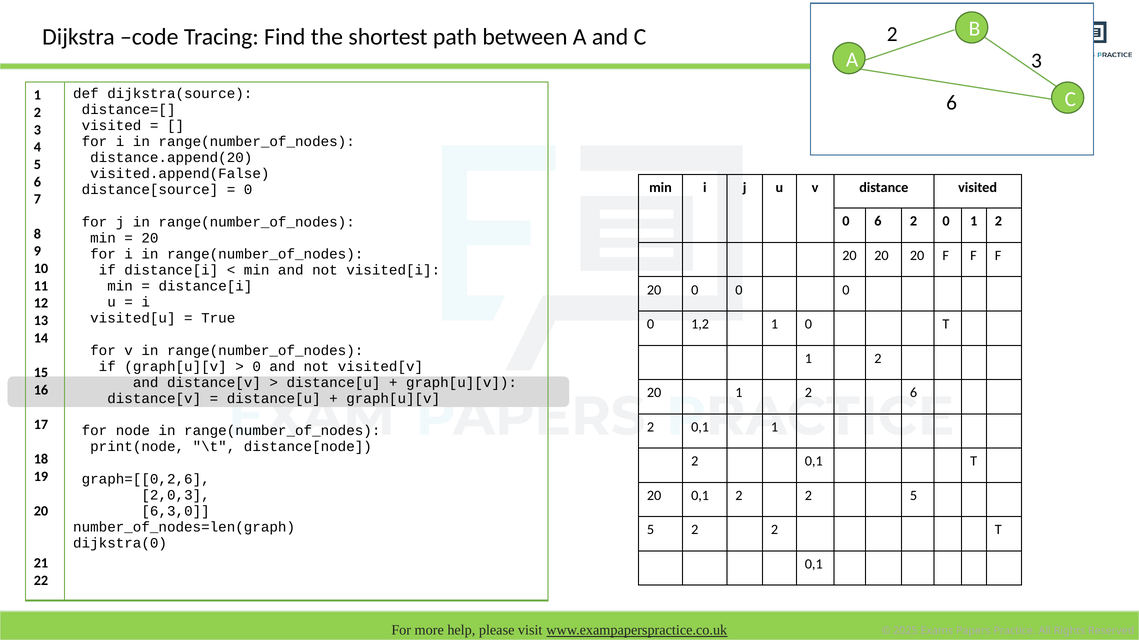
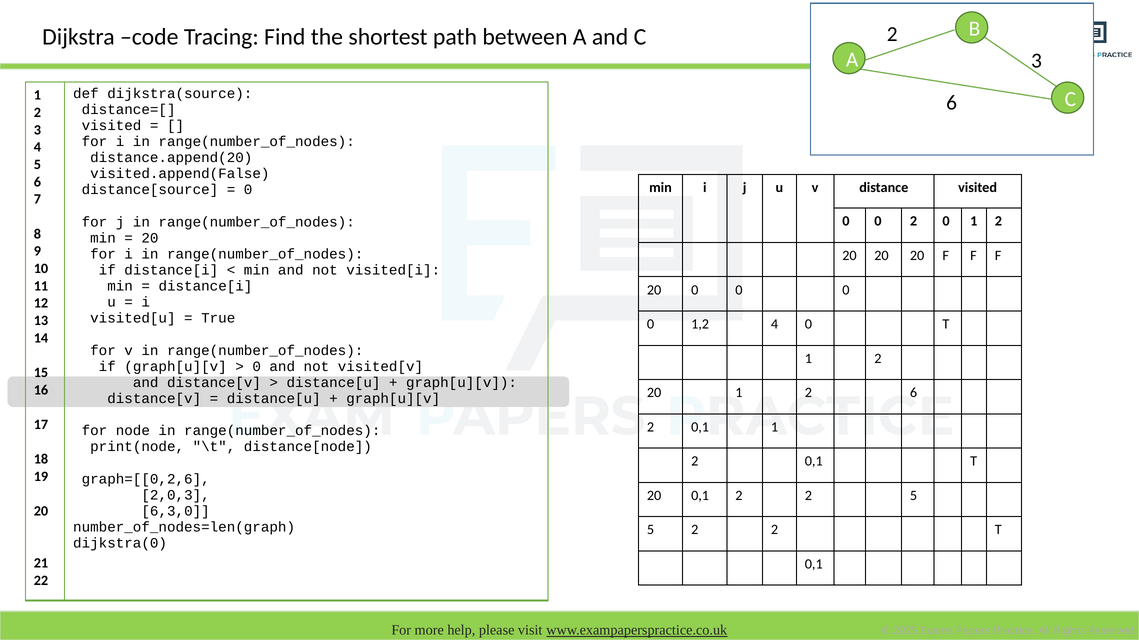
6: 6 -> 0 (878, 222)
1,2 1: 1 -> 4 (775, 324)
